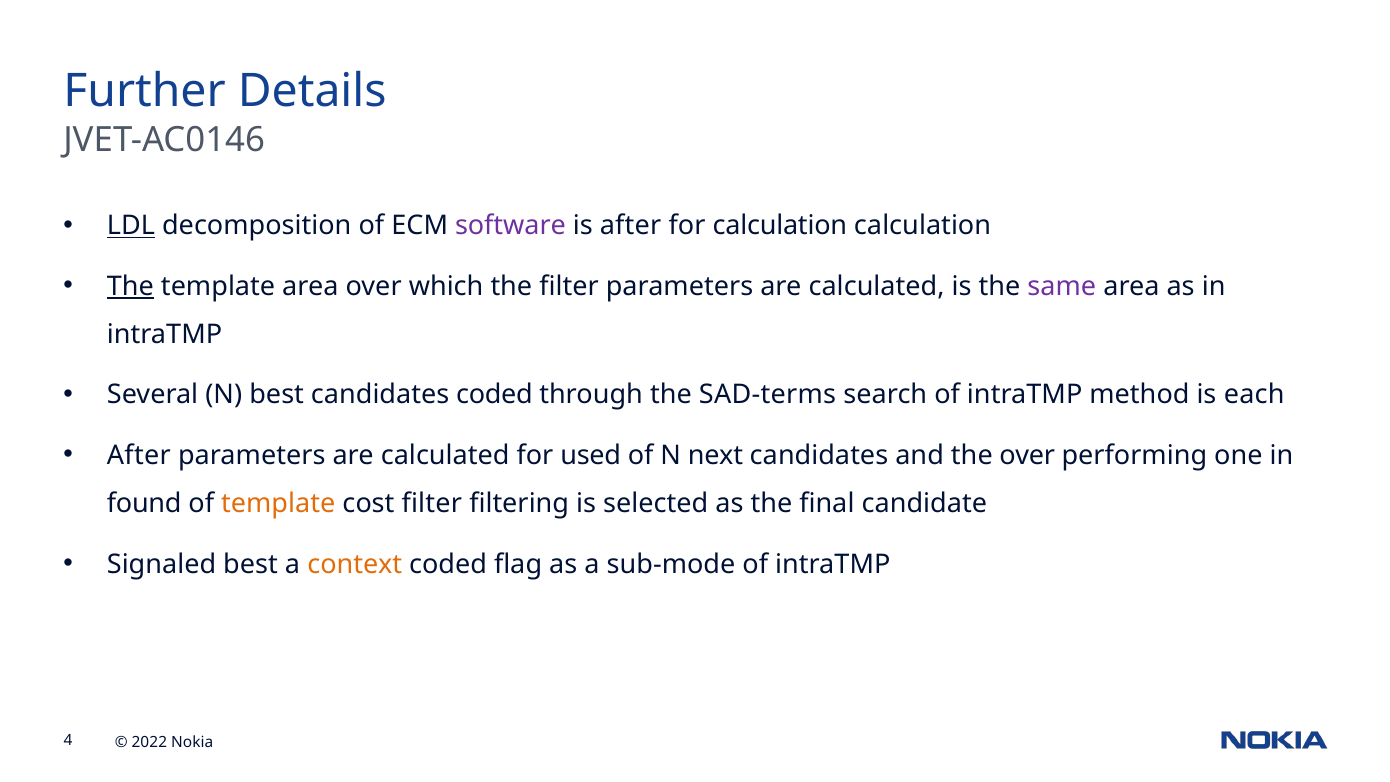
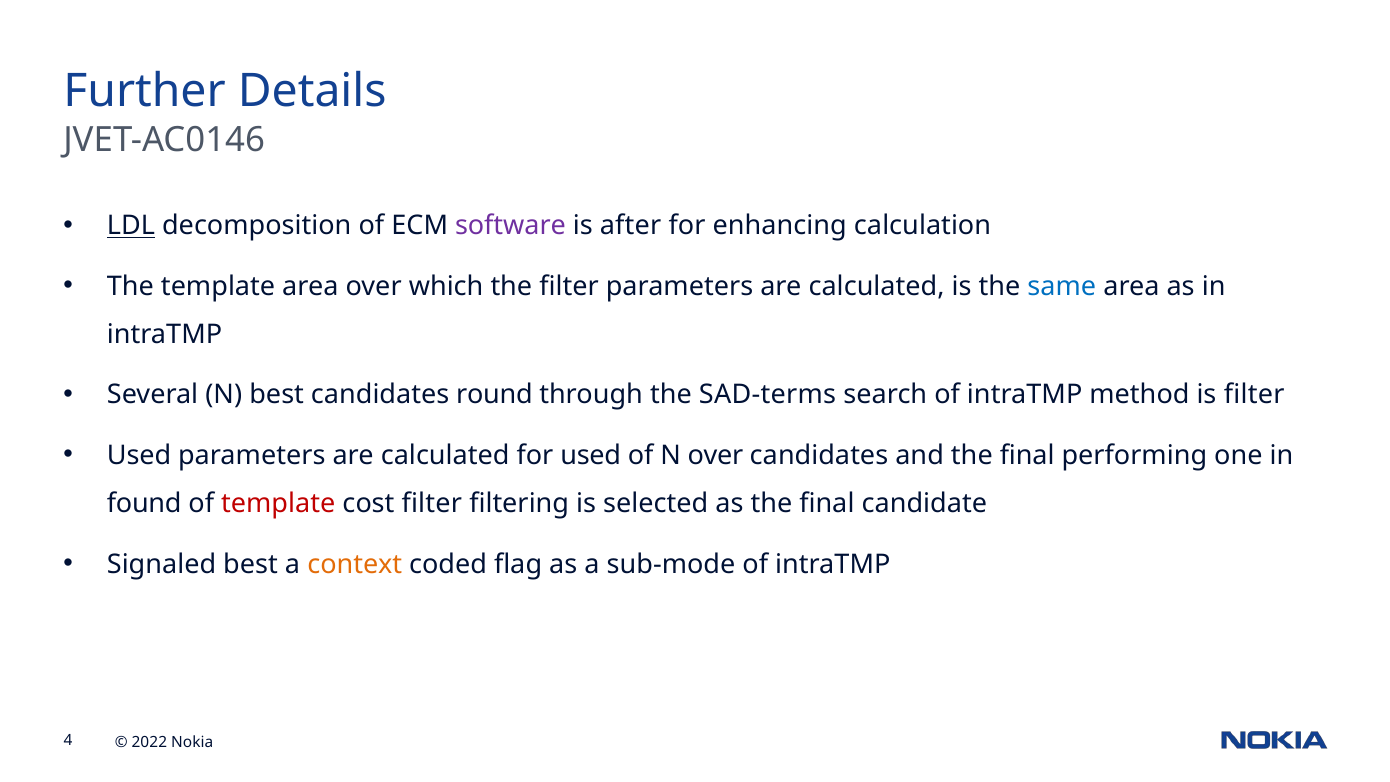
for calculation: calculation -> enhancing (780, 226)
The underline: present -> none (130, 286)
same colour: purple -> blue (1062, 286)
candidates coded: coded -> round (494, 395)
is each: each -> filter (1254, 395)
After: After -> Used (139, 455)
N next: next -> over (715, 455)
and the over: over -> final (1027, 455)
template colour: orange -> red (278, 504)
